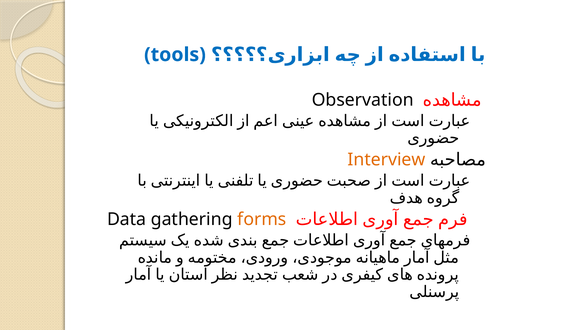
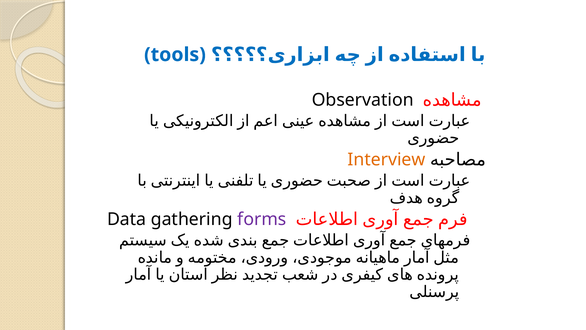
forms colour: orange -> purple (262, 219)
